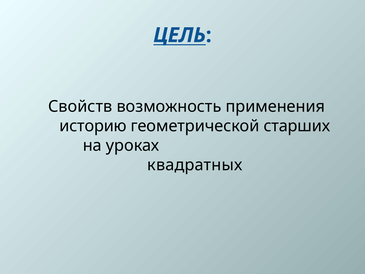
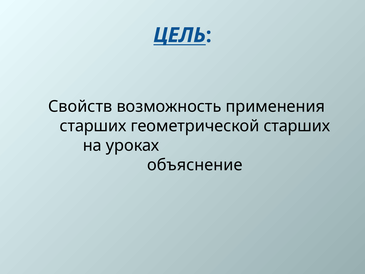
историю: историю -> старших (93, 126)
квадратных: квадратных -> объяснение (195, 165)
